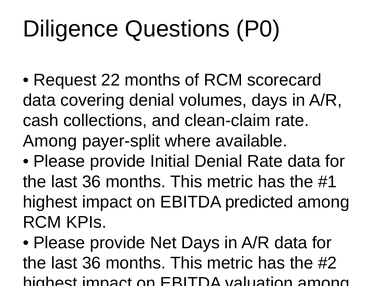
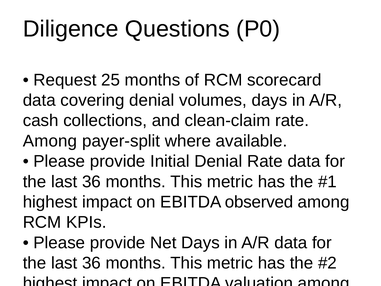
22: 22 -> 25 (111, 80)
predicted: predicted -> observed (259, 202)
